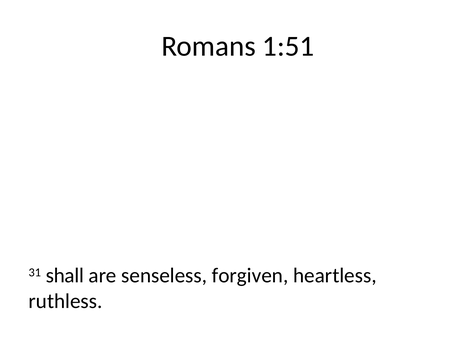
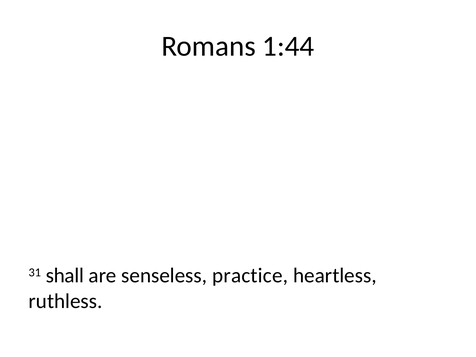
1:51: 1:51 -> 1:44 (288, 46)
forgiven: forgiven -> practice (250, 276)
